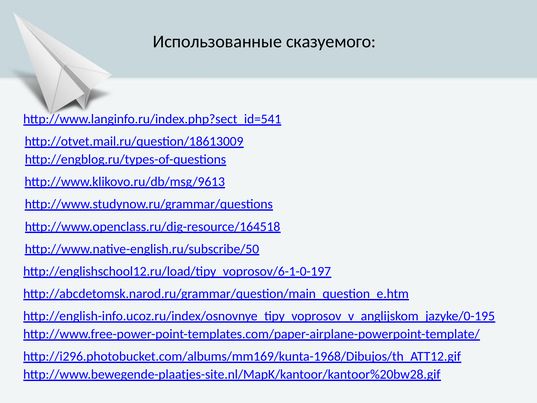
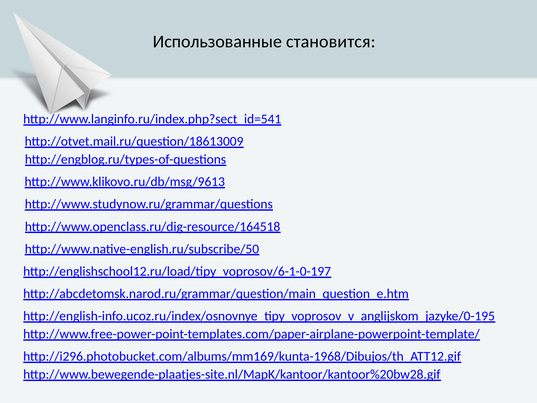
сказуемого: сказуемого -> становится (331, 41)
